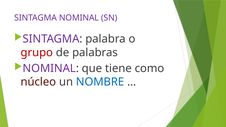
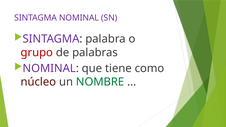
NOMBRE colour: blue -> green (100, 82)
